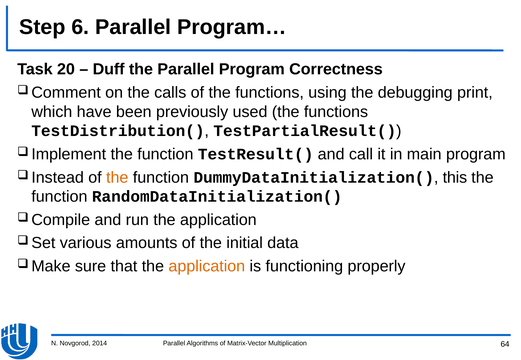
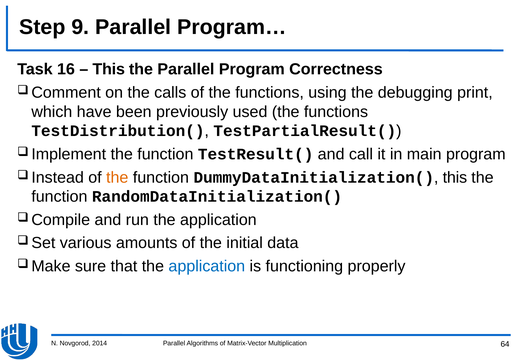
6: 6 -> 9 (80, 27)
20: 20 -> 16 (66, 70)
Duff: Duff -> This (109, 70)
application colour: orange -> blue (207, 267)
